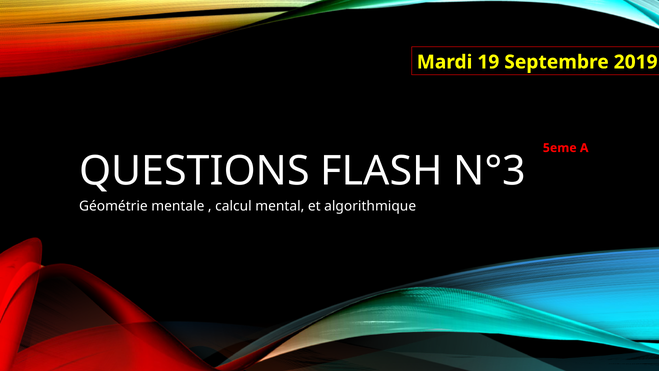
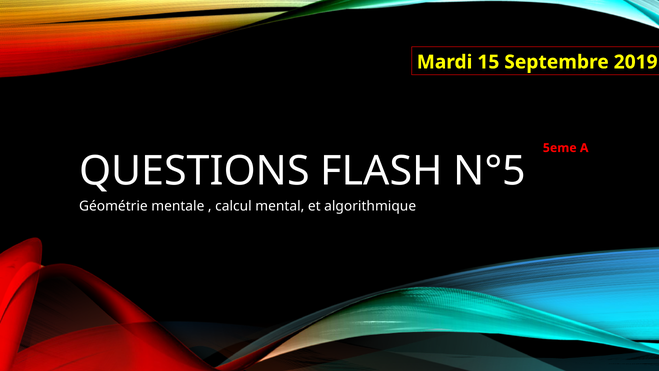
19: 19 -> 15 (488, 62)
N°3: N°3 -> N°5 (490, 171)
